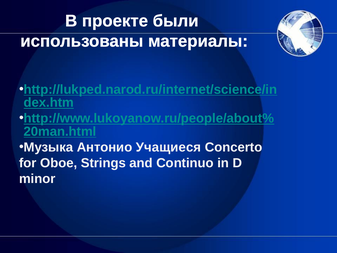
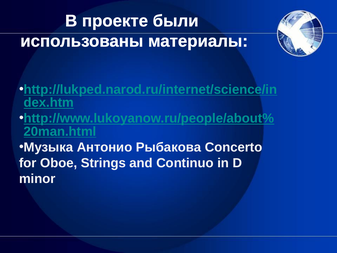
Учащиеся: Учащиеся -> Рыбакова (169, 147)
